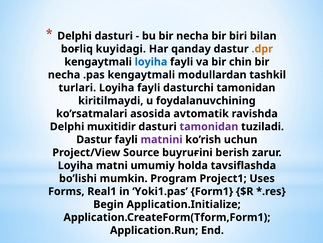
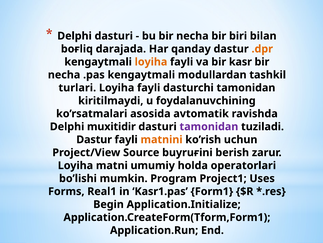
kuyidagi: kuyidagi -> darajada (121, 49)
loyiha colour: blue -> orange (151, 62)
chin: chin -> kasr (240, 62)
matnini colour: purple -> orange (162, 139)
tavsiflashda: tavsiflashda -> operatorlari (243, 165)
Yoki1.pas: Yoki1.pas -> Kasr1.pas (160, 191)
